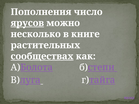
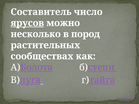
Пополнения: Пополнения -> Составитель (41, 12)
книге: книге -> пород (85, 34)
сообществах underline: present -> none (42, 56)
